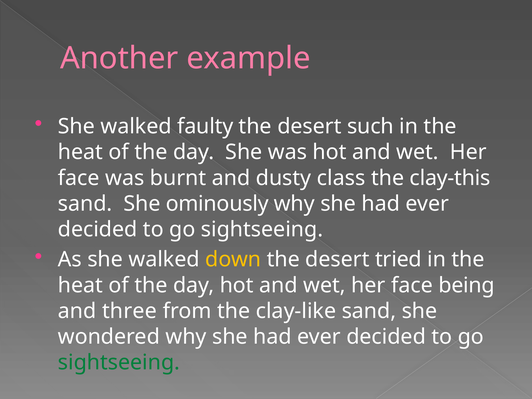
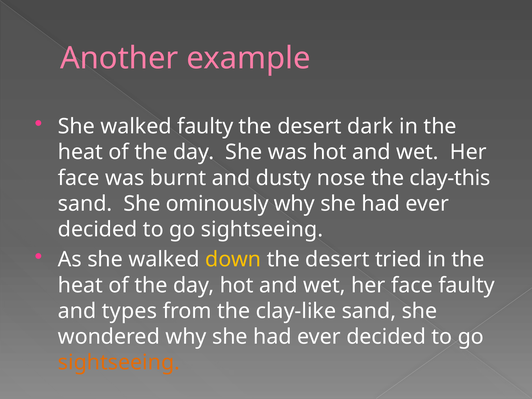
such: such -> dark (370, 127)
class: class -> nose (341, 178)
face being: being -> faulty (467, 285)
three: three -> types (129, 311)
sightseeing colour: green -> orange (119, 362)
